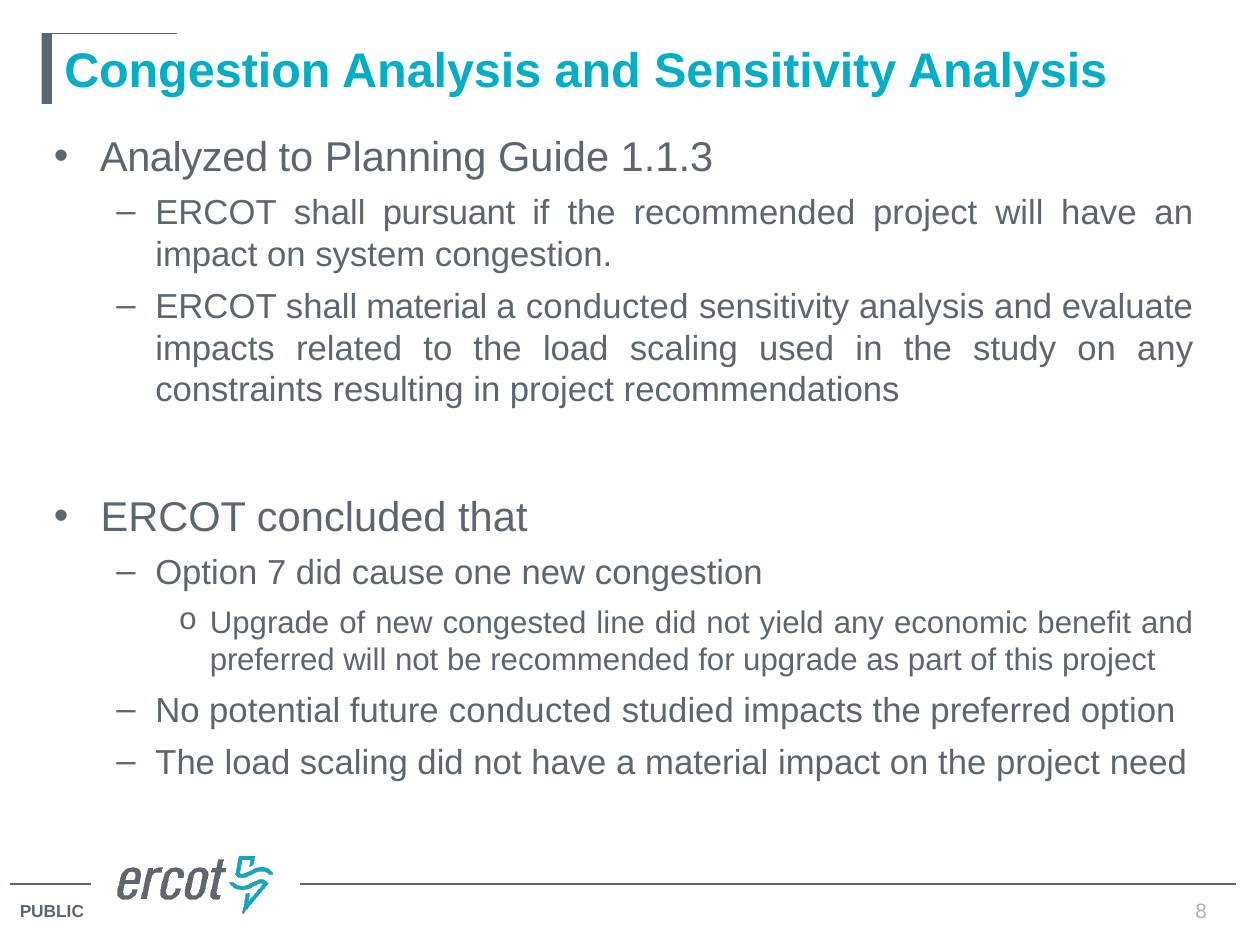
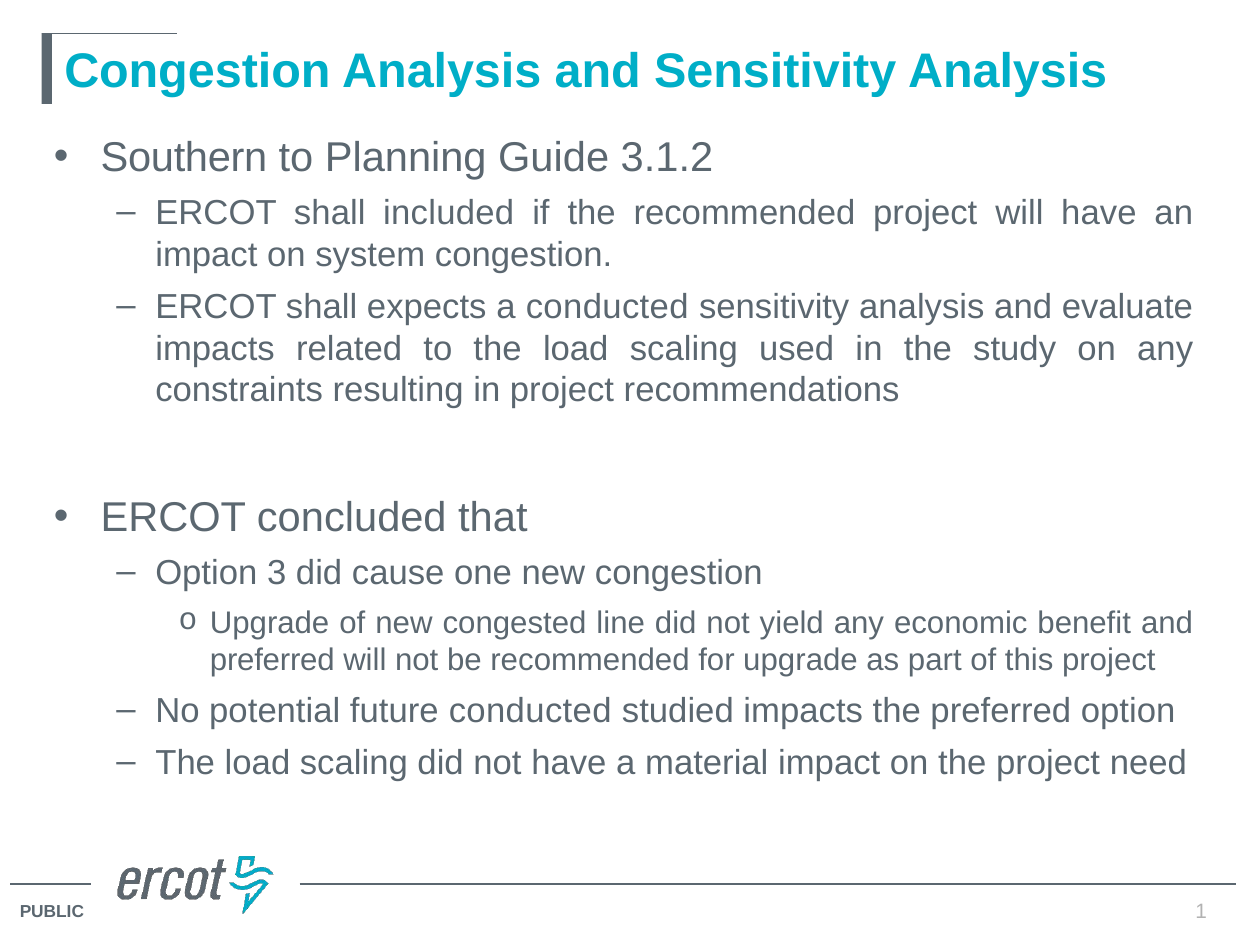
Analyzed: Analyzed -> Southern (184, 158)
1.1.3: 1.1.3 -> 3.1.2 (667, 158)
pursuant: pursuant -> included (449, 213)
shall material: material -> expects (427, 307)
7: 7 -> 3 (277, 573)
8: 8 -> 1 (1201, 912)
